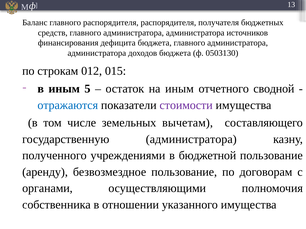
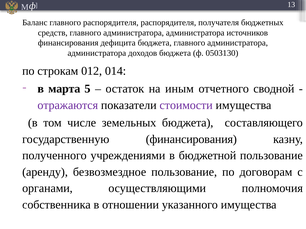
015: 015 -> 014 (116, 71)
в иным: иным -> марта (64, 89)
отражаются colour: blue -> purple (68, 105)
земельных вычетам: вычетам -> бюджета (188, 123)
государственную администратора: администратора -> финансирования (191, 139)
